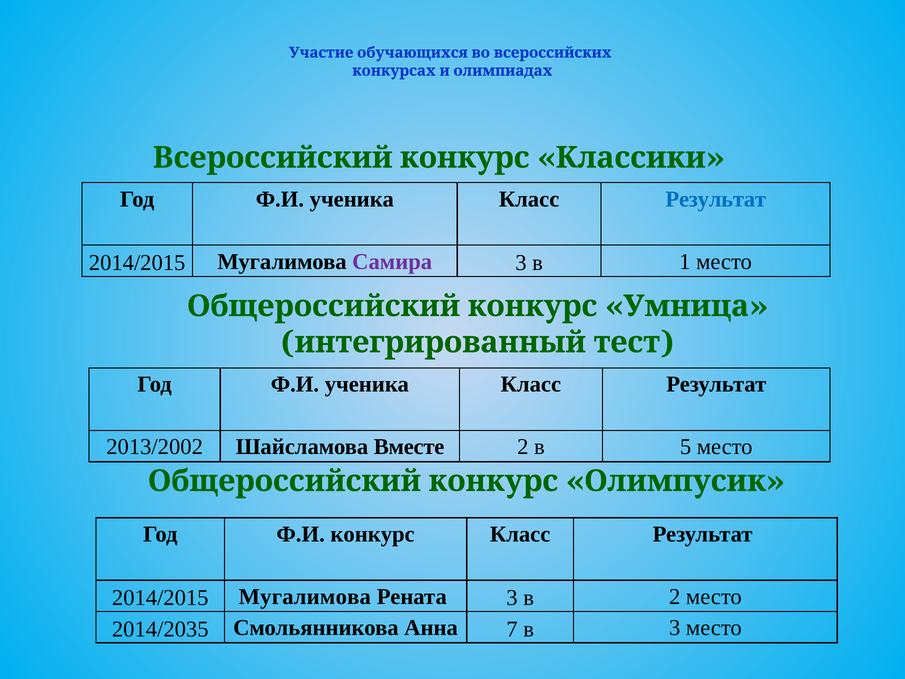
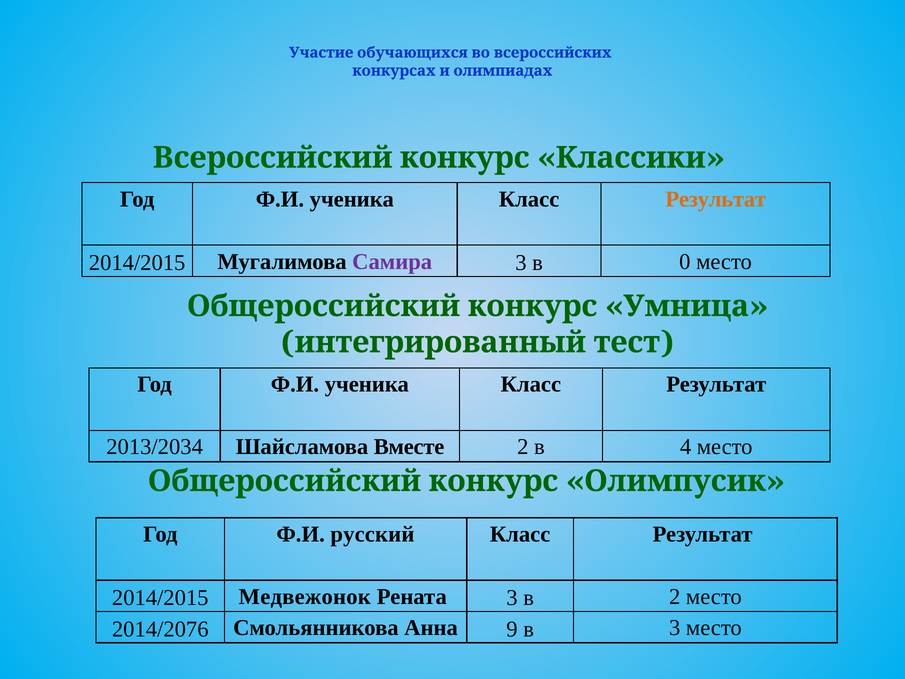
Результат colour: blue -> orange (716, 199)
1: 1 -> 0 (685, 262)
2013/2002: 2013/2002 -> 2013/2034 (155, 447)
5: 5 -> 4 (686, 447)
Ф.И конкурс: конкурс -> русский (372, 534)
Мугалимова: Мугалимова -> Медвежонок (305, 596)
2014/2035: 2014/2035 -> 2014/2076 (160, 629)
7: 7 -> 9 (512, 629)
